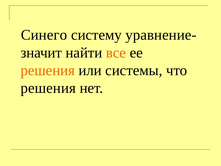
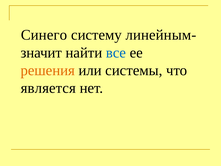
уравнение-: уравнение- -> линейным- (161, 35)
все colour: orange -> blue (116, 53)
решения: решения -> является (48, 88)
